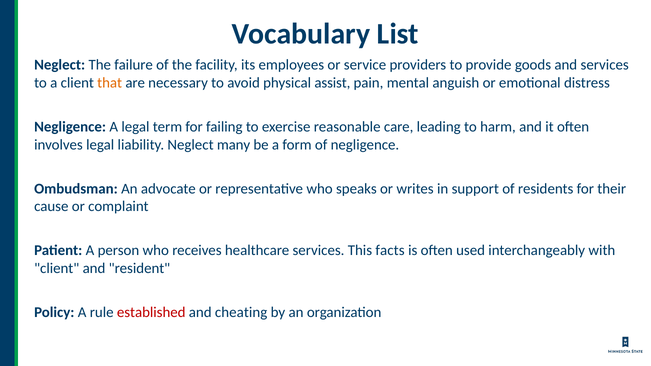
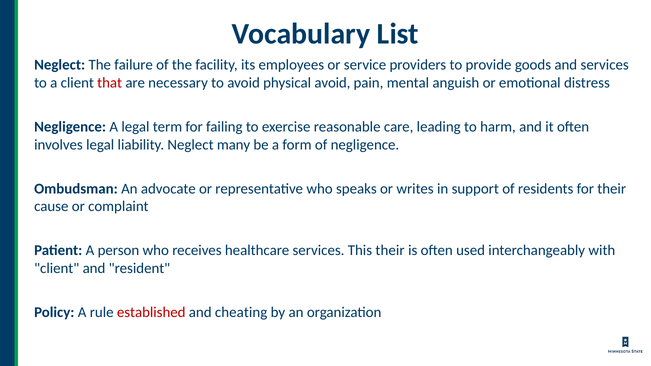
that colour: orange -> red (110, 83)
physical assist: assist -> avoid (332, 83)
This facts: facts -> their (390, 251)
